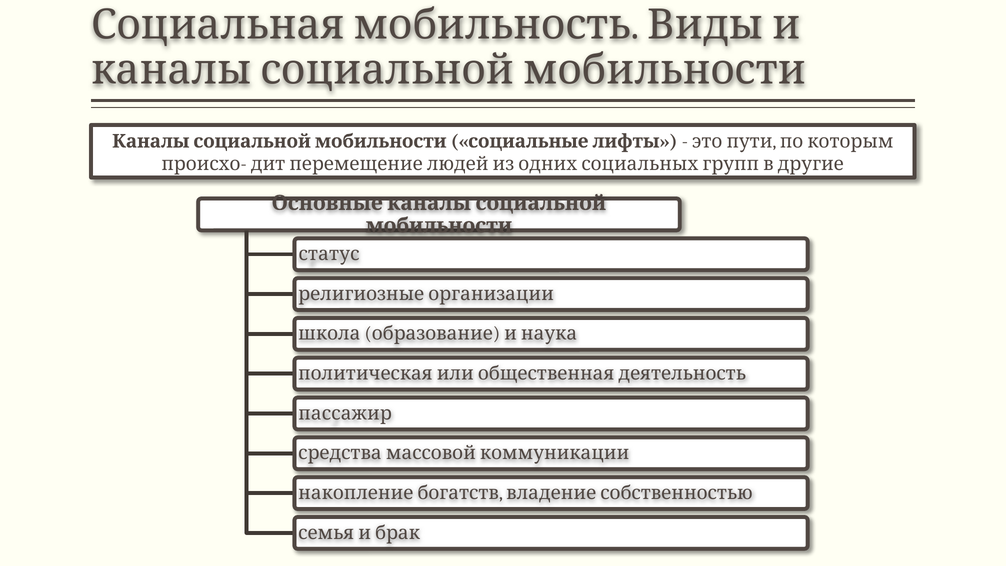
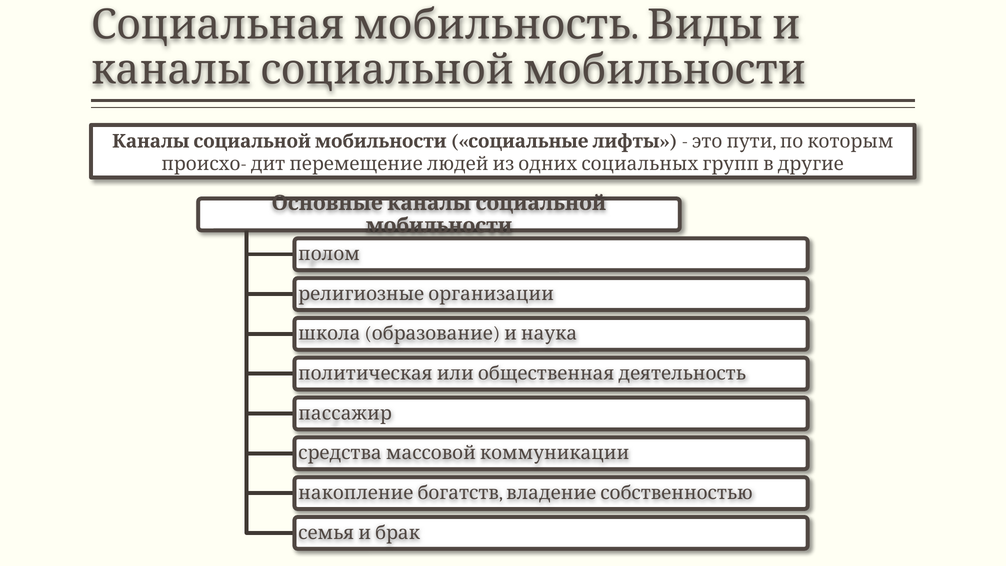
статус: статус -> полом (329, 254)
